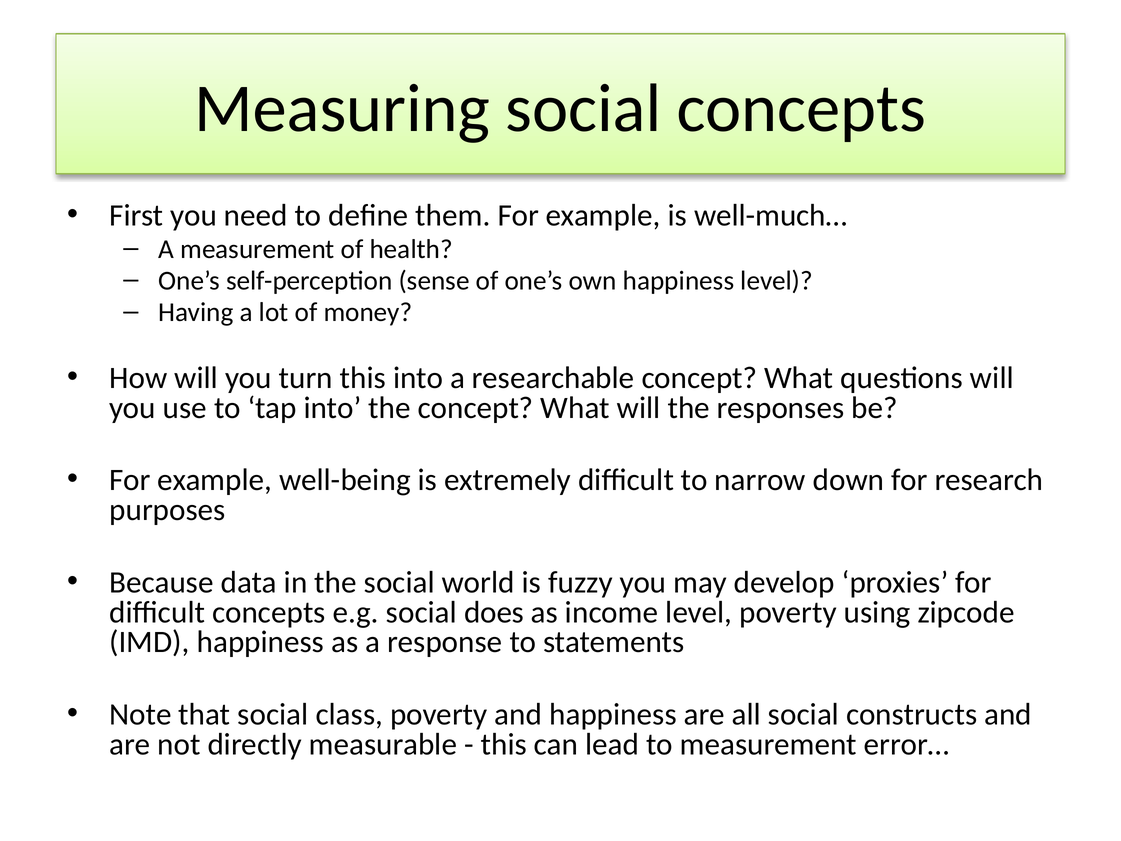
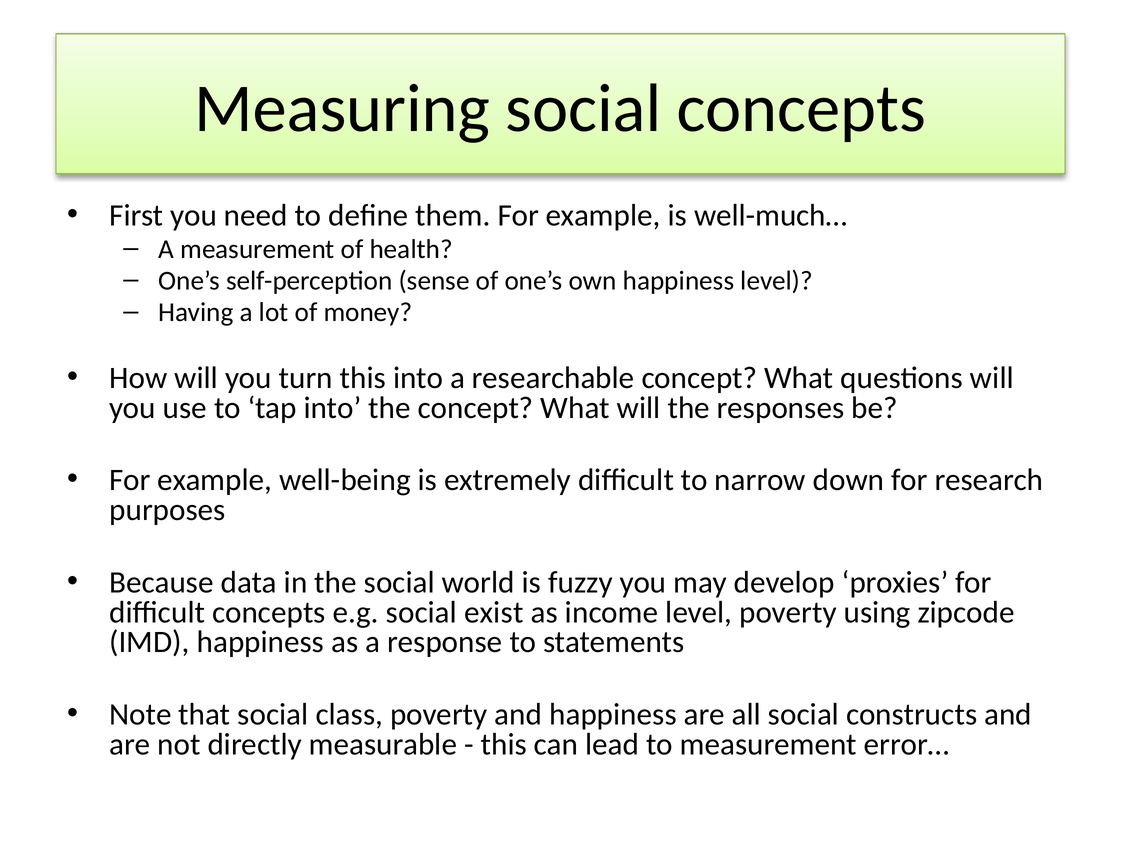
does: does -> exist (494, 612)
